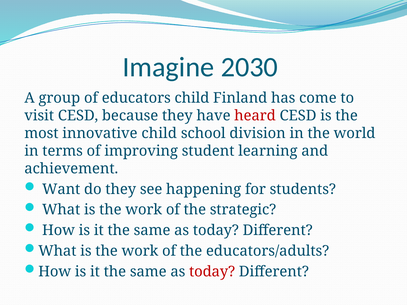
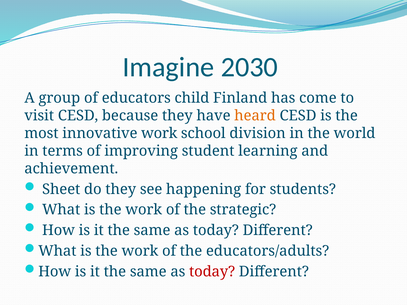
heard colour: red -> orange (255, 116)
innovative child: child -> work (159, 133)
Want: Want -> Sheet (61, 189)
